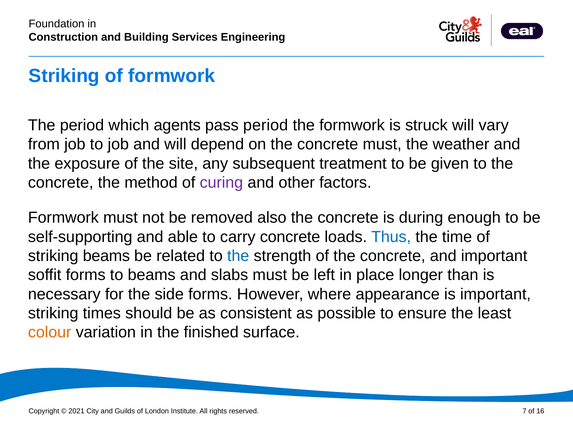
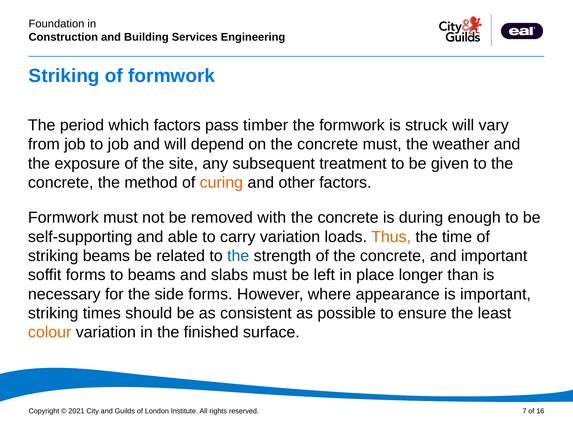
which agents: agents -> factors (177, 125)
pass period: period -> timber (266, 125)
curing colour: purple -> orange (221, 183)
also: also -> with (272, 218)
carry concrete: concrete -> variation (290, 237)
Thus colour: blue -> orange (391, 237)
